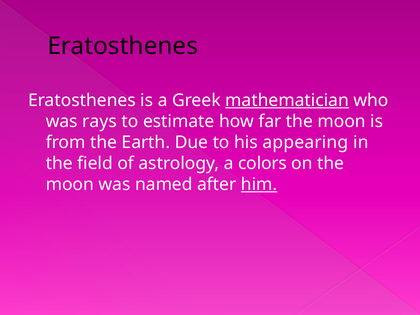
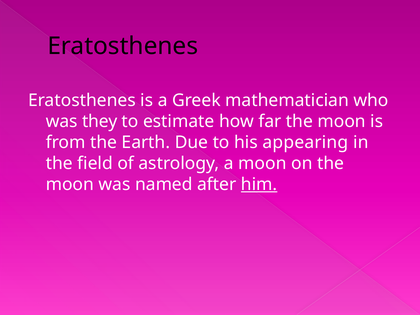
mathematician underline: present -> none (287, 100)
rays: rays -> they (100, 121)
a colors: colors -> moon (262, 163)
